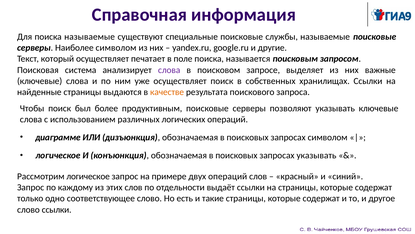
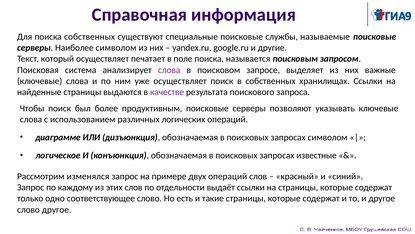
поиска называемые: называемые -> собственных (90, 37)
качестве colour: orange -> purple (167, 92)
запросах указывать: указывать -> известные (317, 155)
Рассмотрим логическое: логическое -> изменялся (88, 176)
слово ссылки: ссылки -> другое (57, 209)
